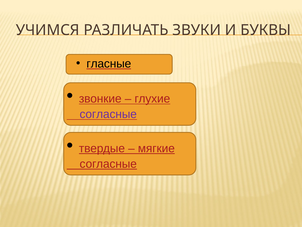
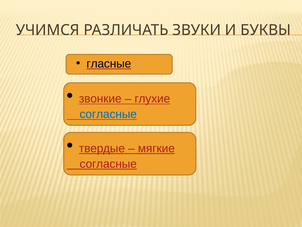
согласные colour: purple -> blue (108, 114)
